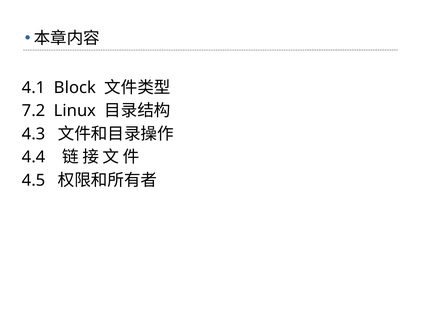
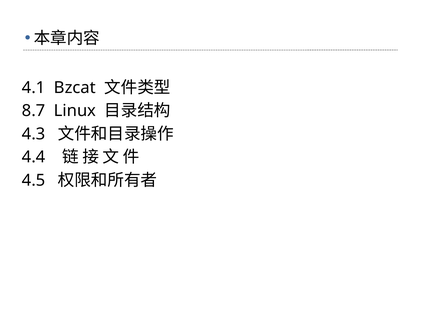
Block: Block -> Bzcat (75, 88)
7.2: 7.2 -> 8.7 (34, 111)
